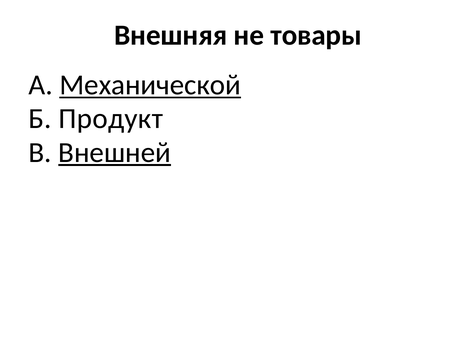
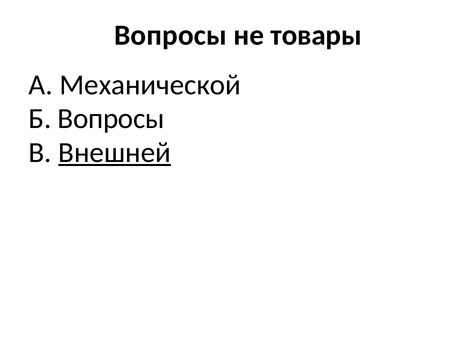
Внешняя: Внешняя -> Вопросы (171, 35)
Механической underline: present -> none (150, 85)
Б Продукт: Продукт -> Вопросы (111, 119)
